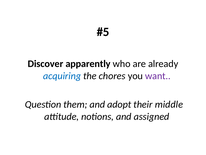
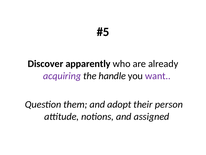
acquiring colour: blue -> purple (62, 76)
chores: chores -> handle (112, 76)
middle: middle -> person (169, 104)
